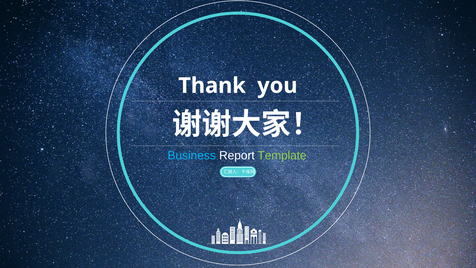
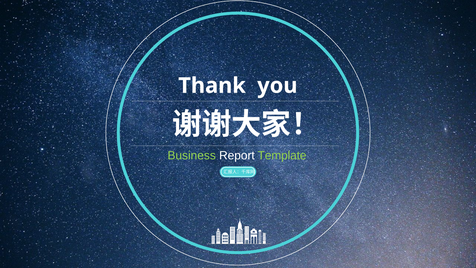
Business colour: light blue -> light green (192, 155)
